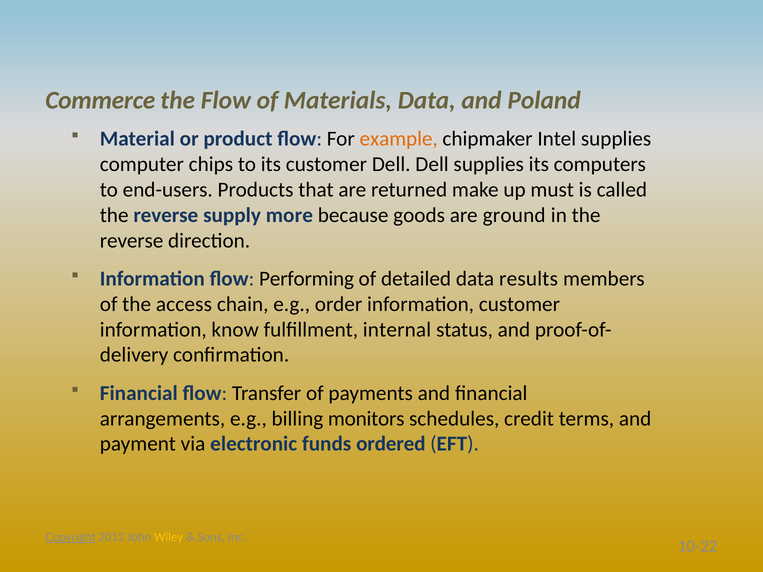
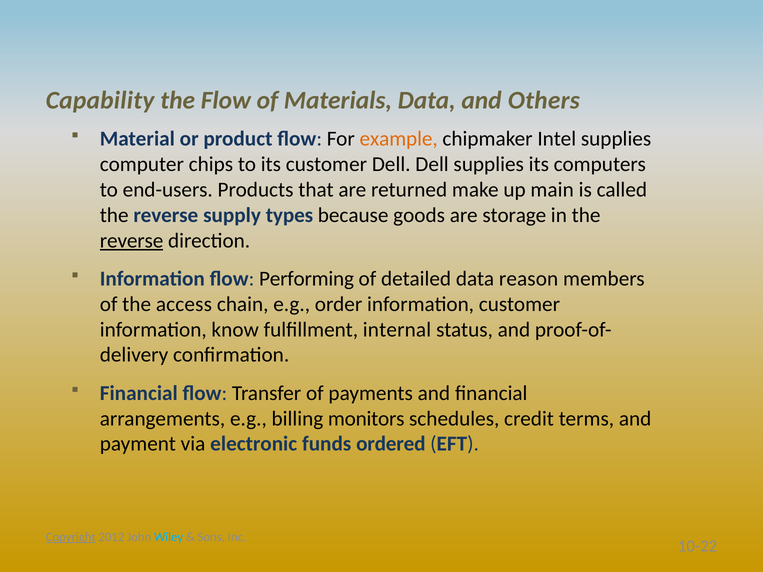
Commerce: Commerce -> Capability (100, 100)
Poland: Poland -> Others (544, 100)
must: must -> main (552, 190)
more: more -> types (289, 215)
ground: ground -> storage (514, 215)
reverse underline: none -> present (132, 241)
results: results -> reason (529, 279)
Wiley colour: yellow -> light blue (169, 537)
